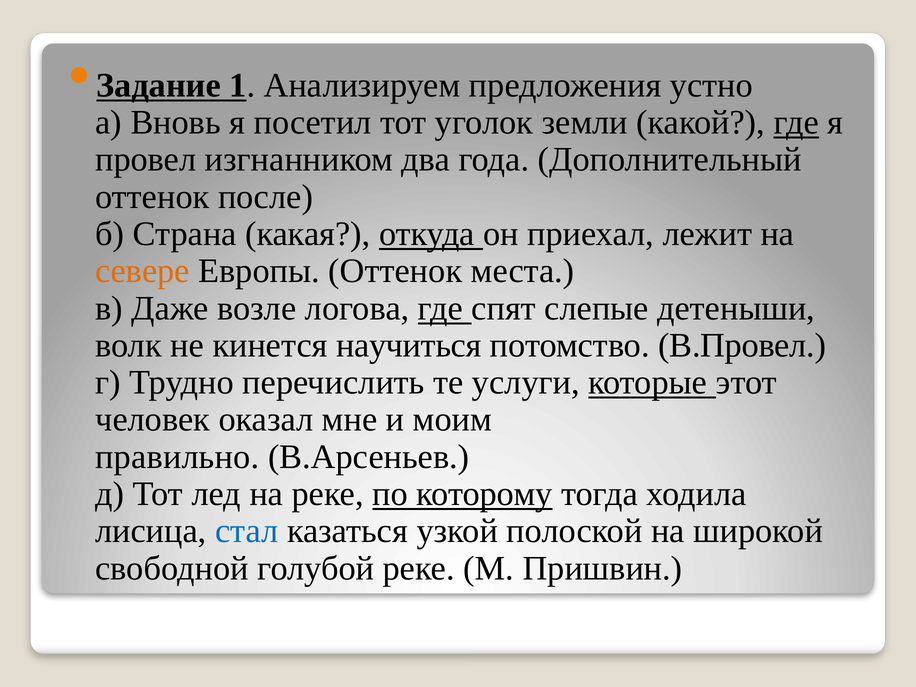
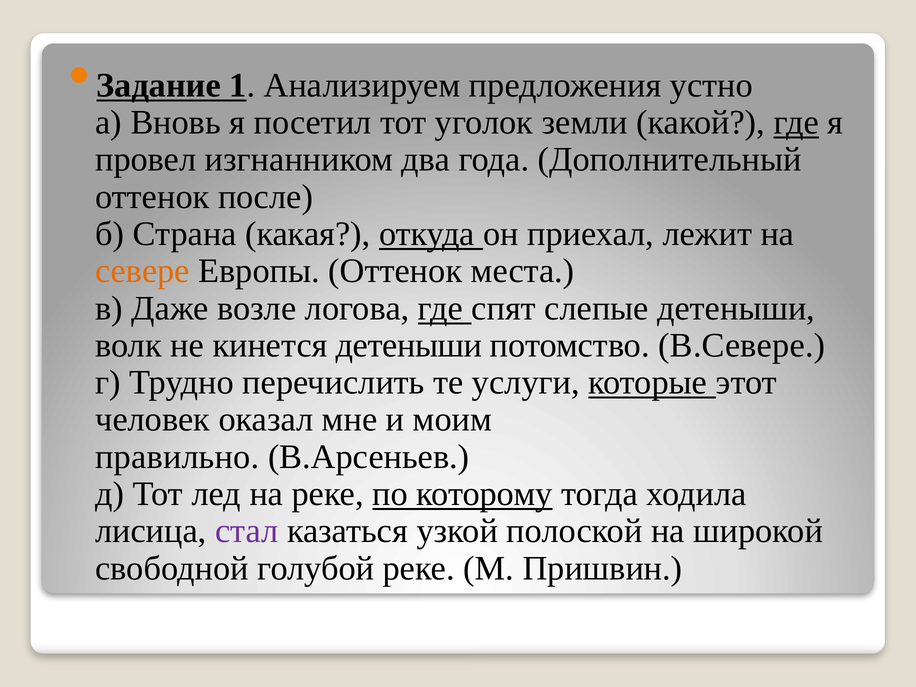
кинется научиться: научиться -> детеныши (409, 345)
В.Провел: В.Провел -> В.Севере (742, 345)
стал colour: blue -> purple (247, 531)
